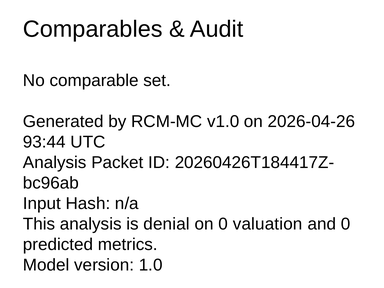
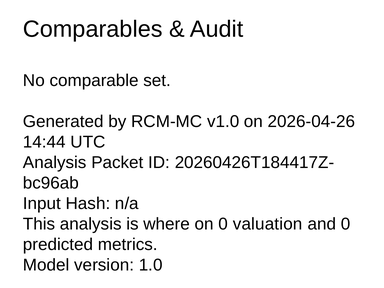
93:44: 93:44 -> 14:44 (44, 142)
denial: denial -> where (167, 224)
